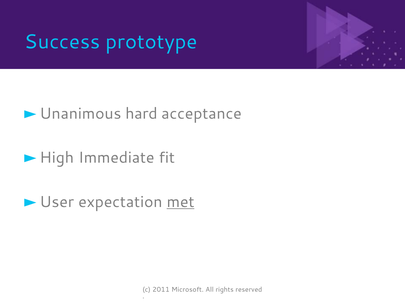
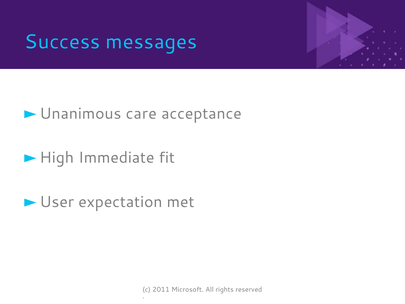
prototype: prototype -> messages (151, 42)
hard: hard -> care (141, 113)
met underline: present -> none (181, 202)
